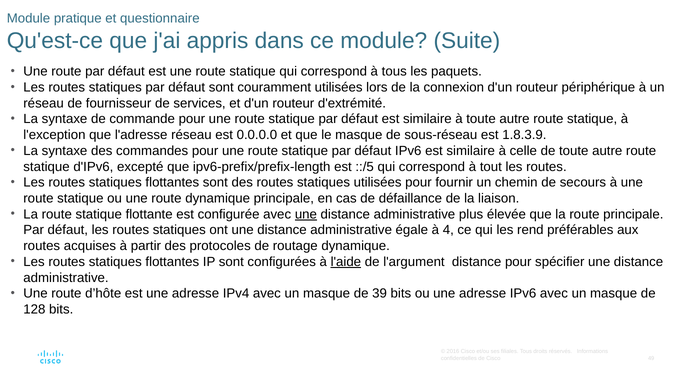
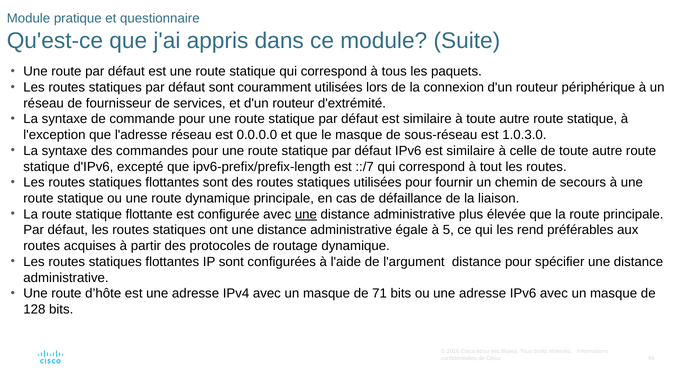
1.8.3.9: 1.8.3.9 -> 1.0.3.0 (524, 135)
::/5: ::/5 -> ::/7 (365, 167)
4: 4 -> 5 (448, 230)
l'aide underline: present -> none (346, 262)
39: 39 -> 71 (380, 294)
